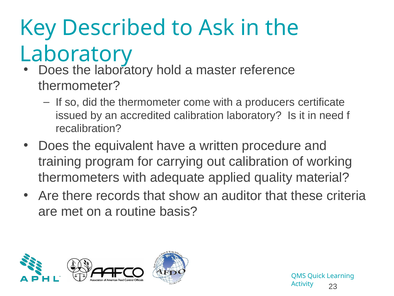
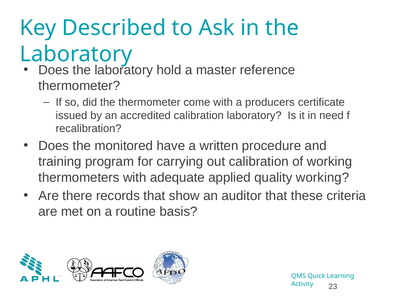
equivalent: equivalent -> monitored (124, 146)
quality material: material -> working (323, 177)
